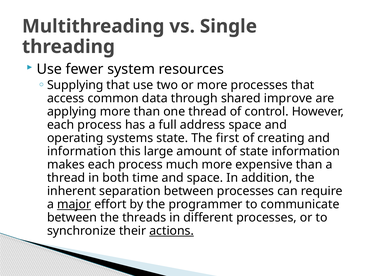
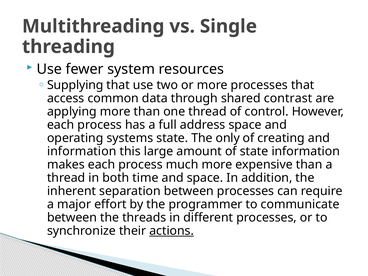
improve: improve -> contrast (288, 98)
first: first -> only (228, 138)
major underline: present -> none (74, 204)
